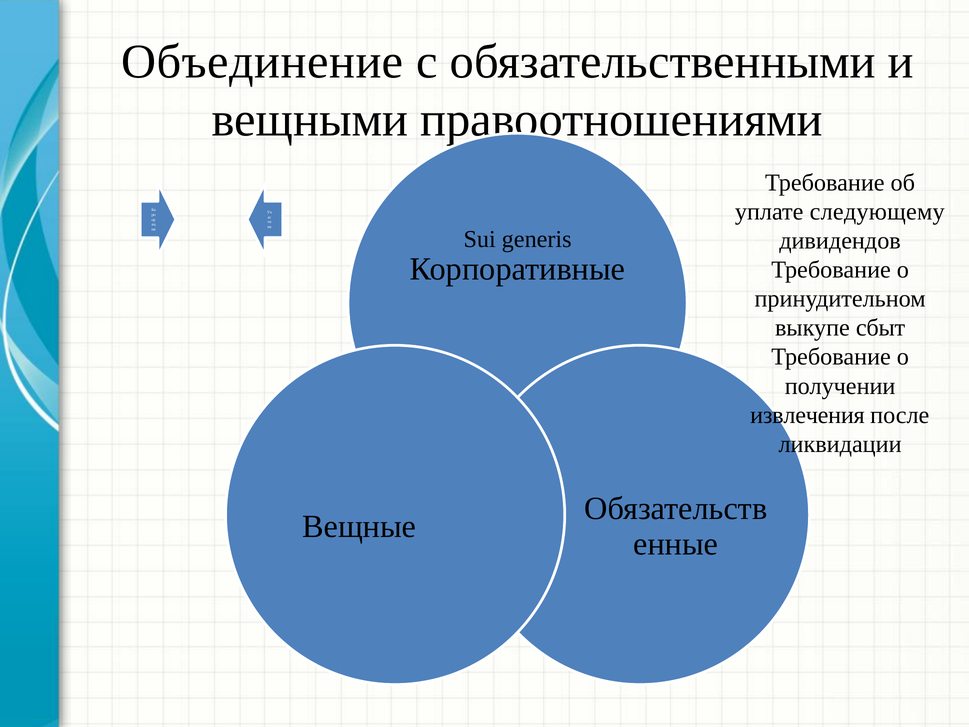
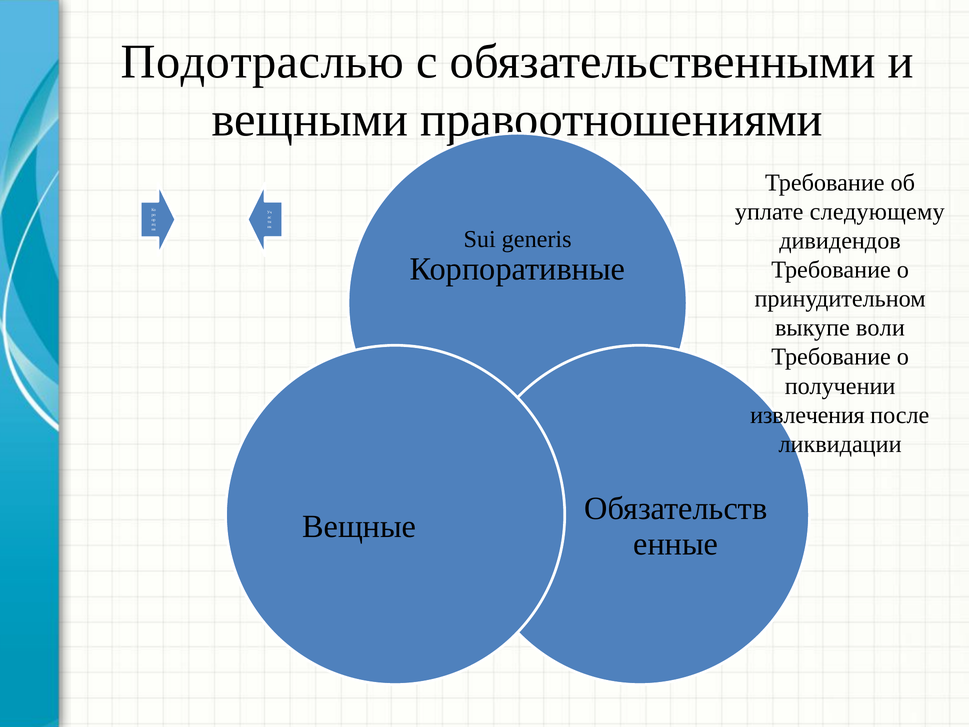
Объединение: Объединение -> Подотраслью (262, 62)
сбыт: сбыт -> воли (880, 328)
